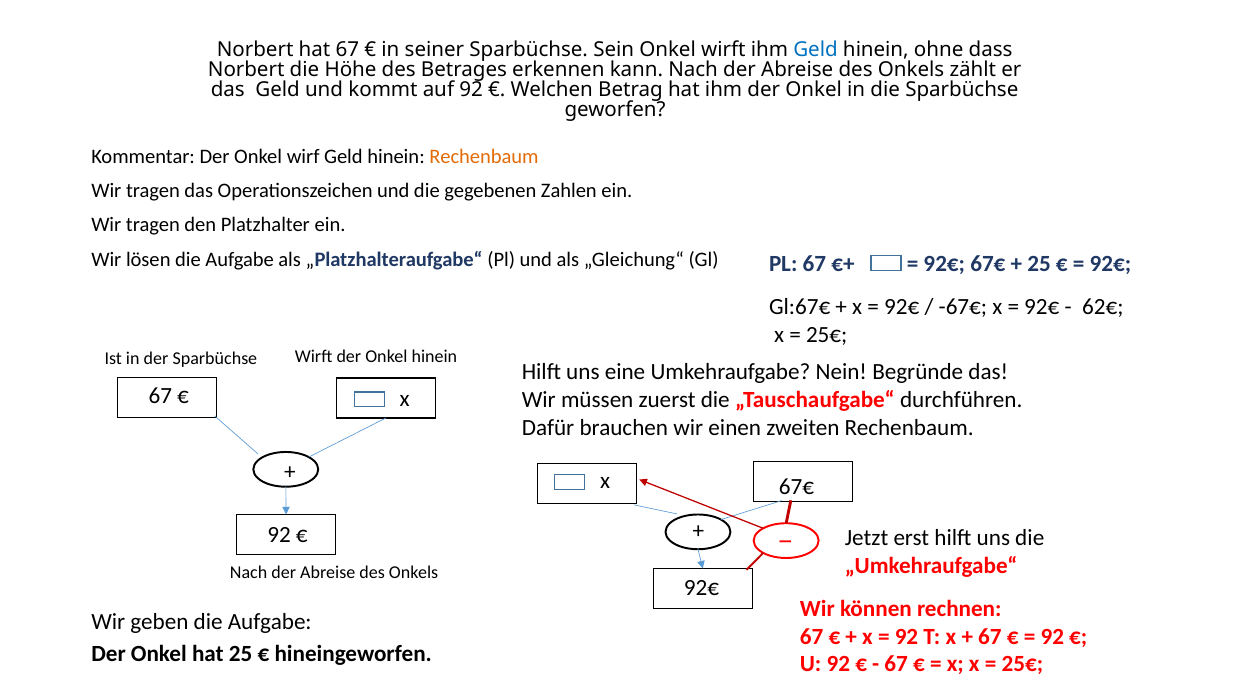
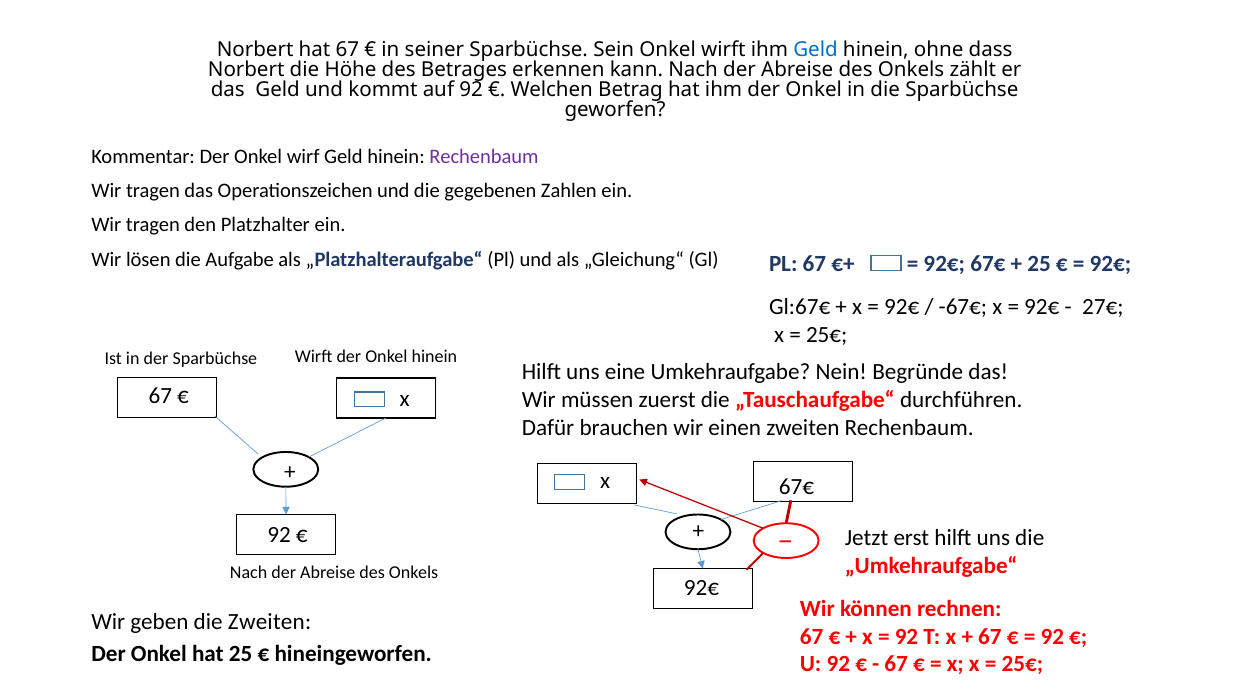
Rechenbaum colour: orange -> purple (484, 156)
62€: 62€ -> 27€ (1103, 307)
geben die Aufgabe: Aufgabe -> Zweiten (270, 622)
